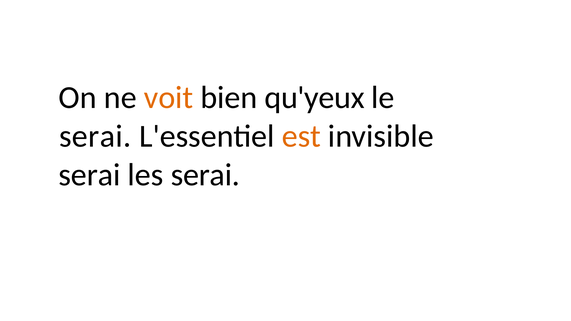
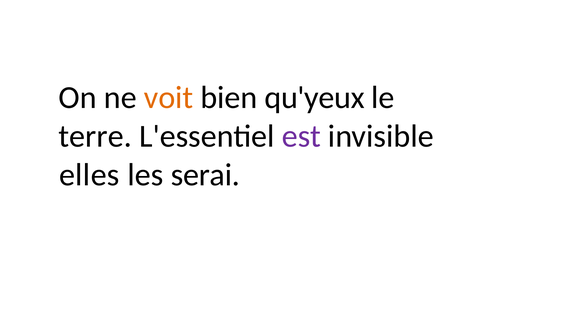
serai: serai -> terre (95, 136)
est colour: orange -> purple (301, 136)
serai: serai -> elles (89, 175)
